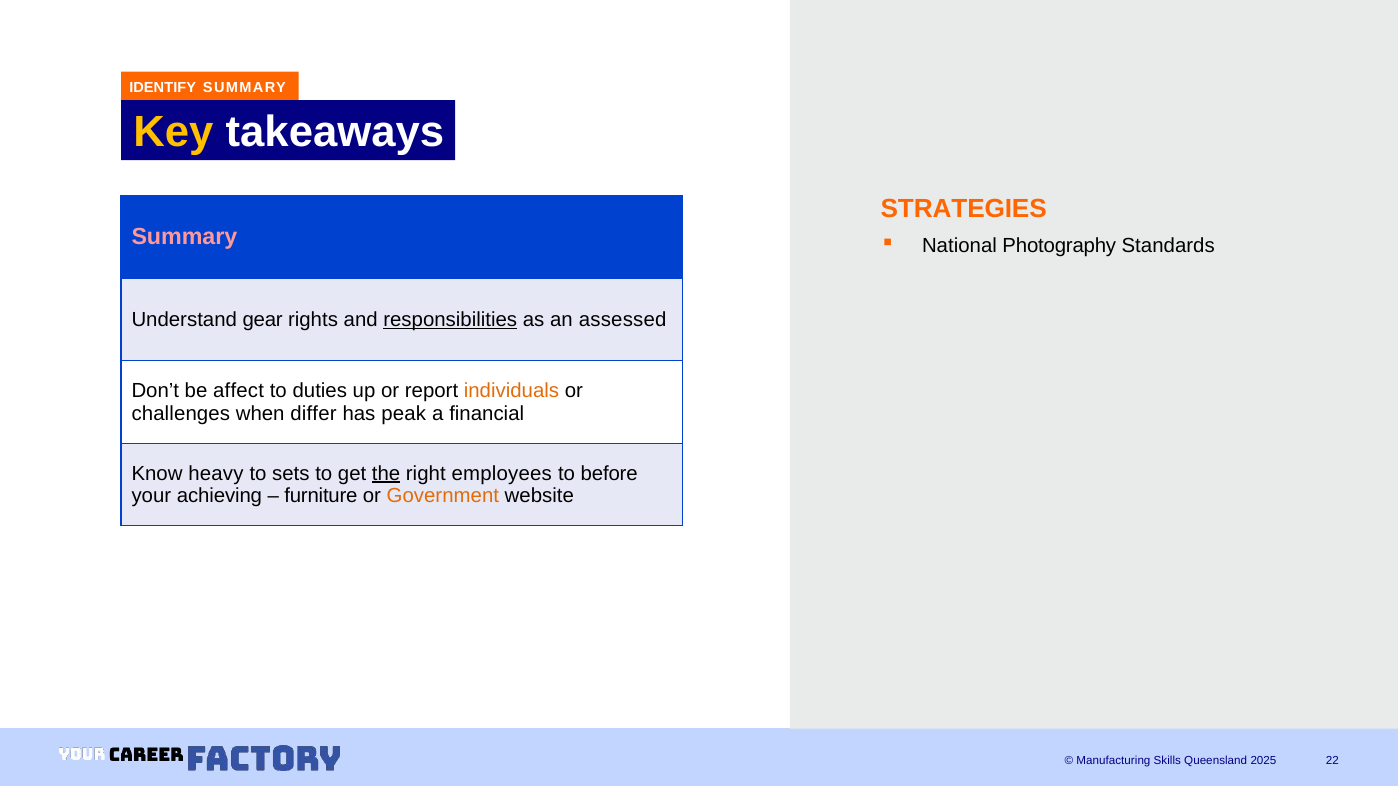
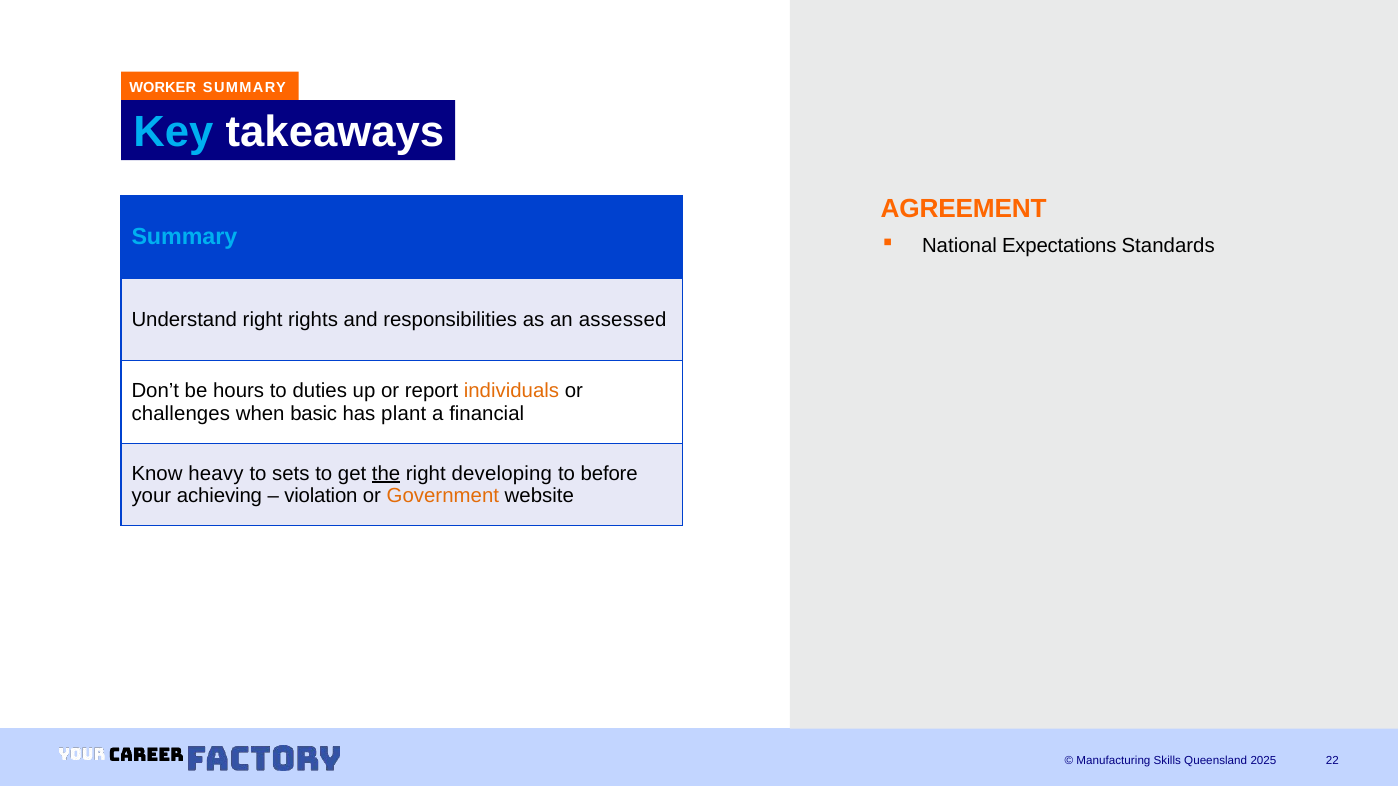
IDENTIFY: IDENTIFY -> WORKER (163, 88)
Key colour: yellow -> light blue (173, 132)
STRATEGIES: STRATEGIES -> AGREEMENT (964, 209)
Summary colour: pink -> light blue (184, 237)
Photography: Photography -> Expectations (1059, 246)
Understand gear: gear -> right (263, 320)
responsibilities underline: present -> none (450, 320)
affect: affect -> hours (239, 391)
differ: differ -> basic (314, 414)
peak: peak -> plant (404, 414)
employees: employees -> developing (502, 474)
furniture: furniture -> violation (321, 496)
